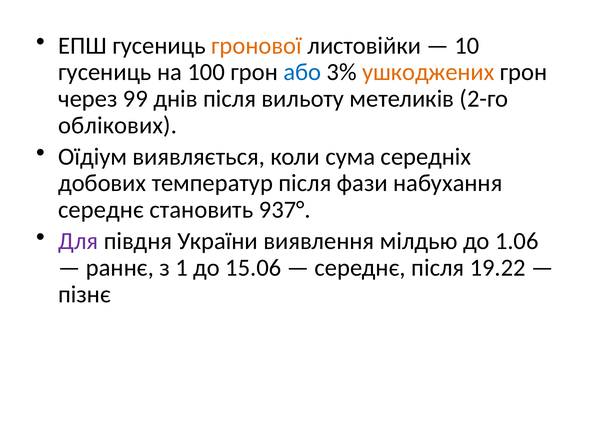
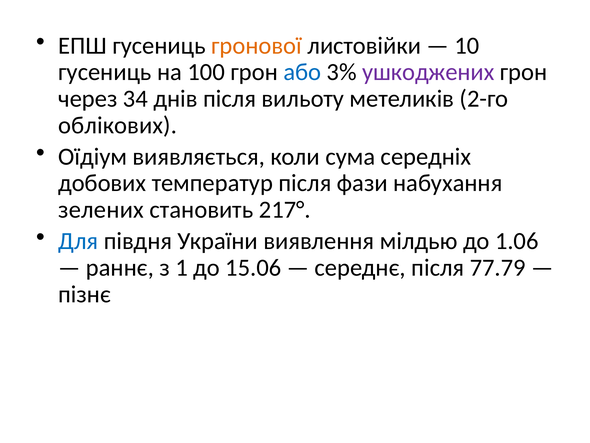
ушкоджених colour: orange -> purple (428, 72)
99: 99 -> 34 (135, 99)
середнє: середнє -> зелених (101, 210)
937°: 937° -> 217° (285, 210)
Для colour: purple -> blue (78, 241)
19.22: 19.22 -> 77.79 (498, 267)
